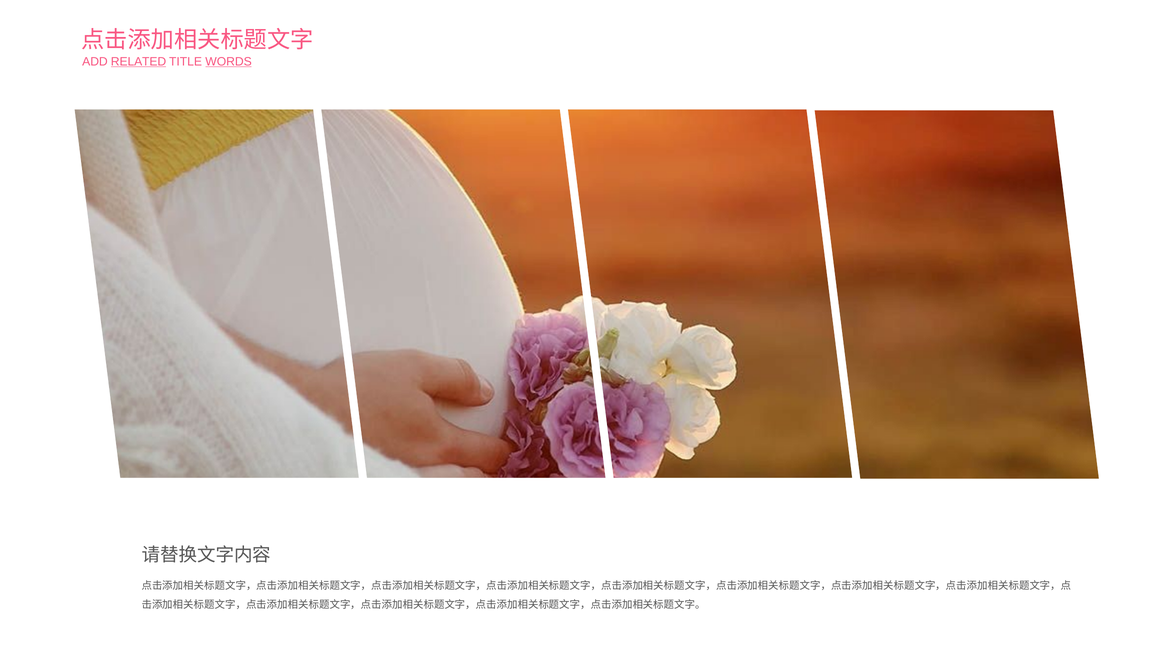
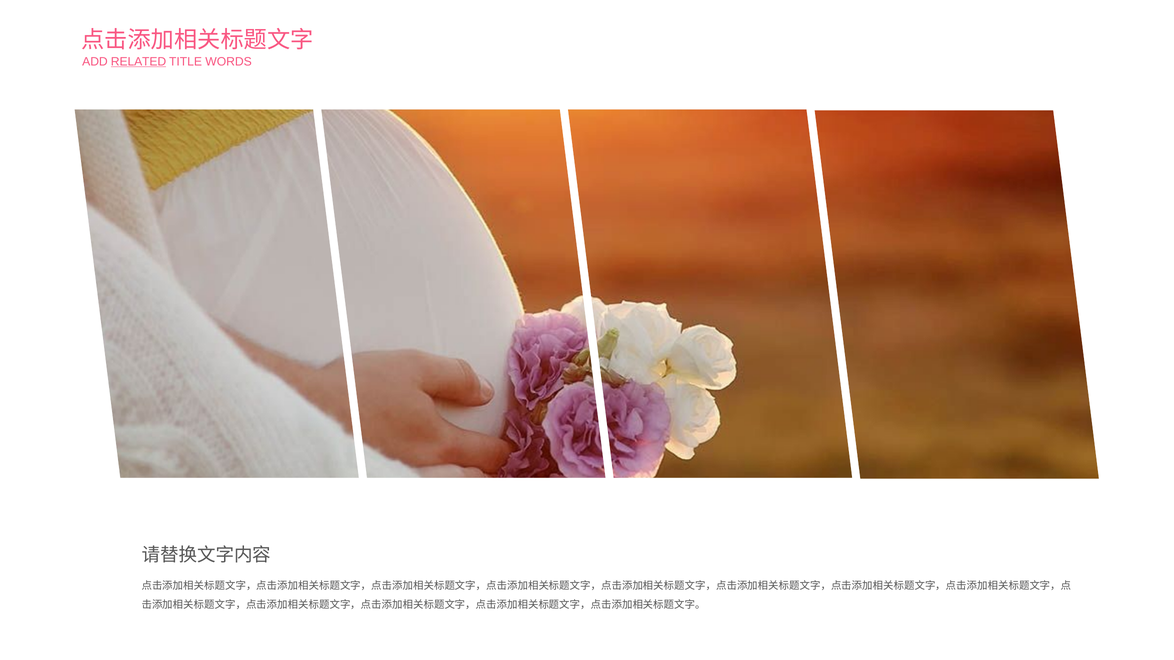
WORDS underline: present -> none (229, 62)
